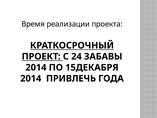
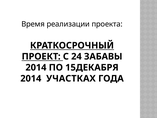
ПРИВЛЕЧЬ: ПРИВЛЕЧЬ -> УЧАСТКАХ (71, 78)
